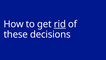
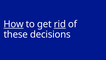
How underline: none -> present (14, 24)
